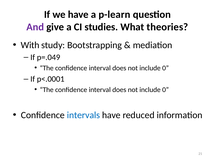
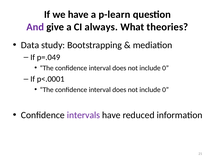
studies: studies -> always (101, 27)
With: With -> Data (30, 45)
intervals colour: blue -> purple (83, 115)
